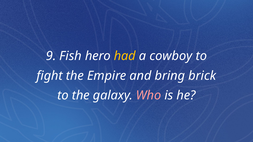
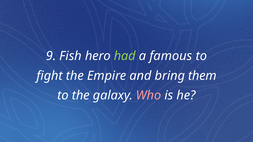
had colour: yellow -> light green (125, 56)
cowboy: cowboy -> famous (171, 56)
brick: brick -> them (202, 76)
